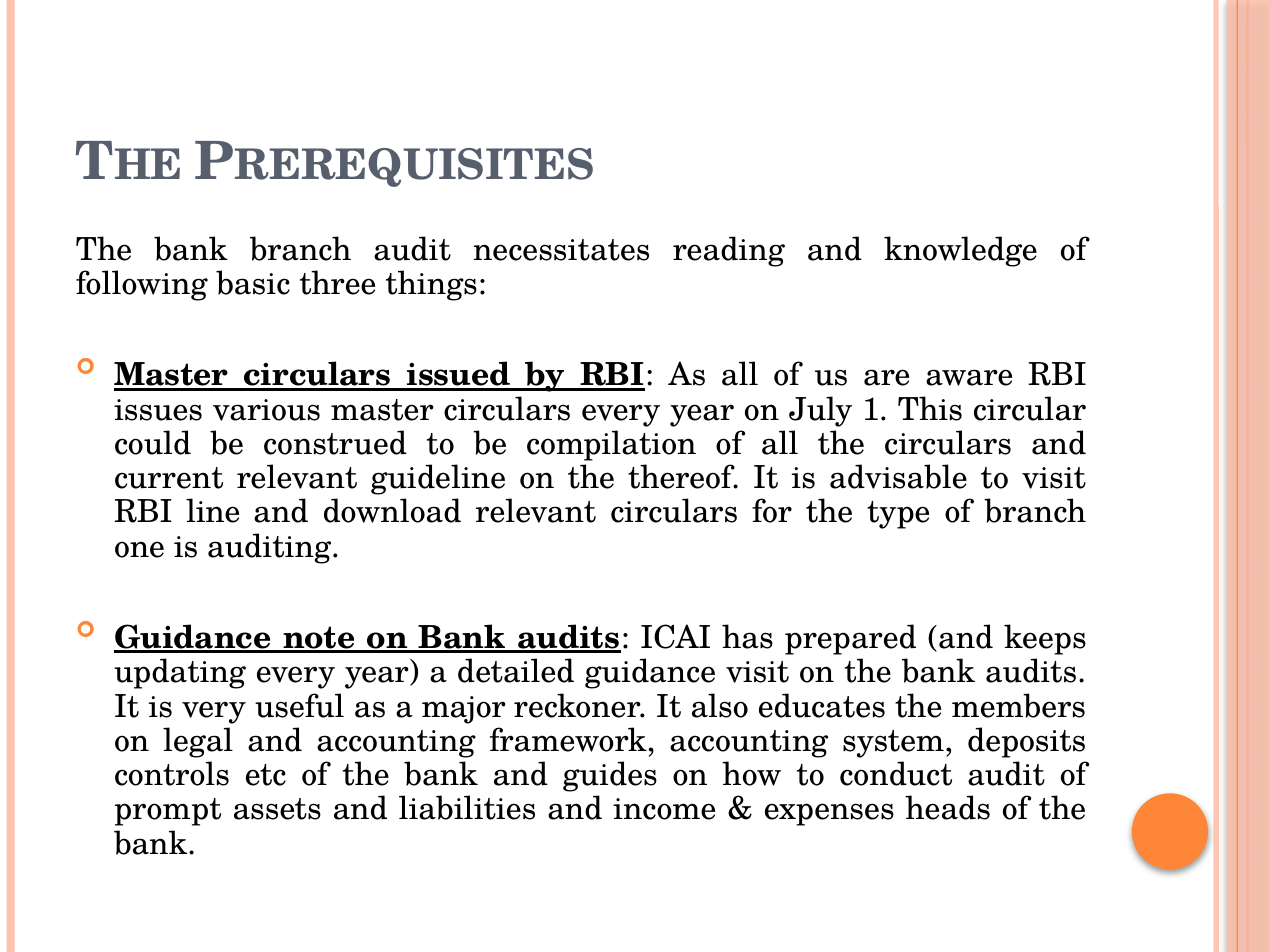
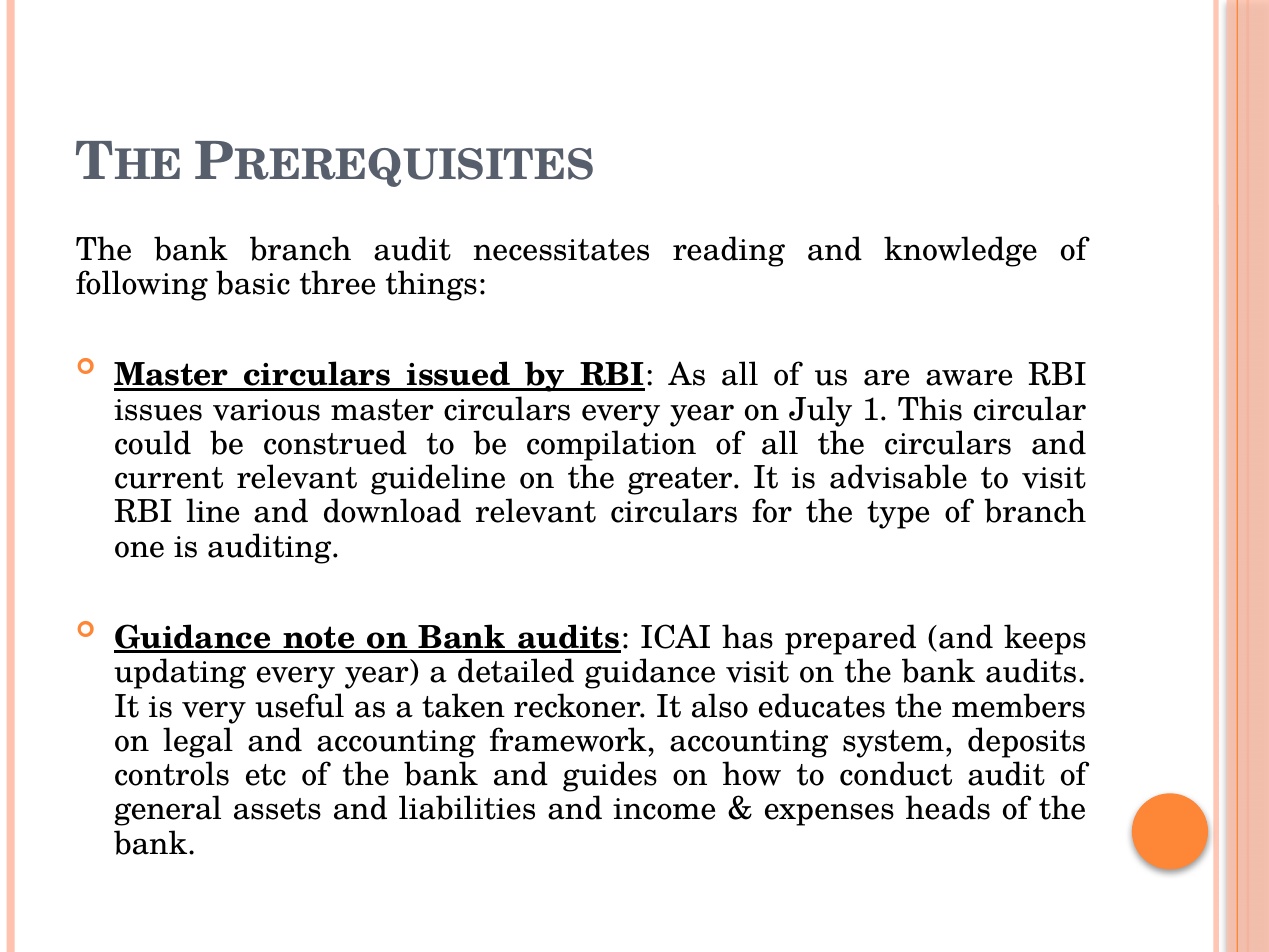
thereof: thereof -> greater (684, 478)
major: major -> taken (464, 706)
prompt: prompt -> general (168, 809)
